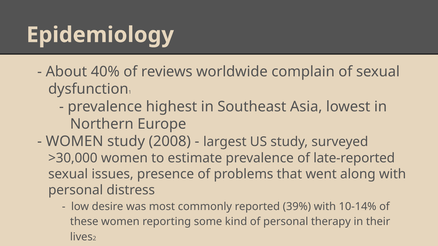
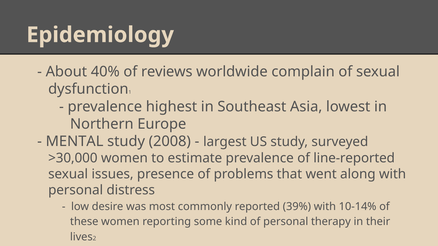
WOMEN: WOMEN -> MENTAL (75, 142)
late-reported: late-reported -> line-reported (354, 158)
